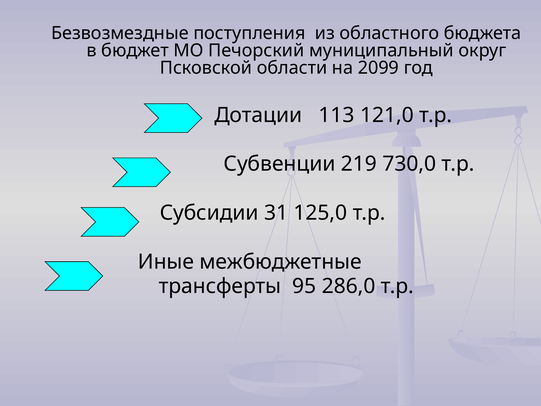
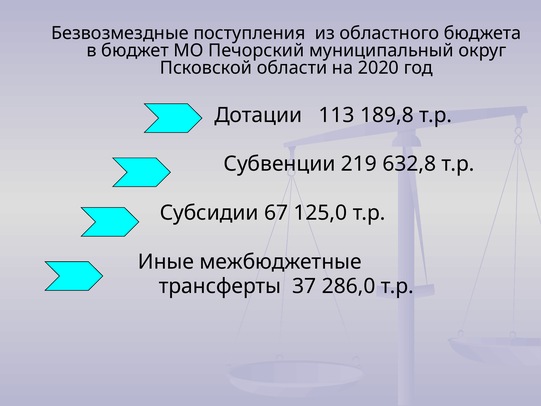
2099: 2099 -> 2020 (378, 68)
121,0: 121,0 -> 189,8 (387, 115)
730,0: 730,0 -> 632,8 (409, 164)
31: 31 -> 67 (276, 213)
95: 95 -> 37 (304, 286)
